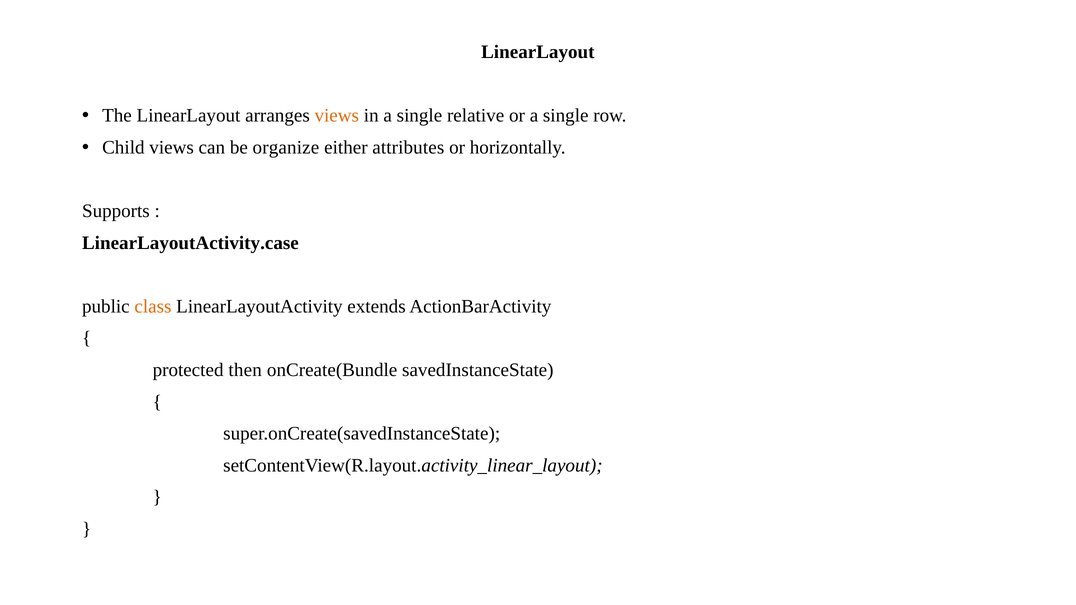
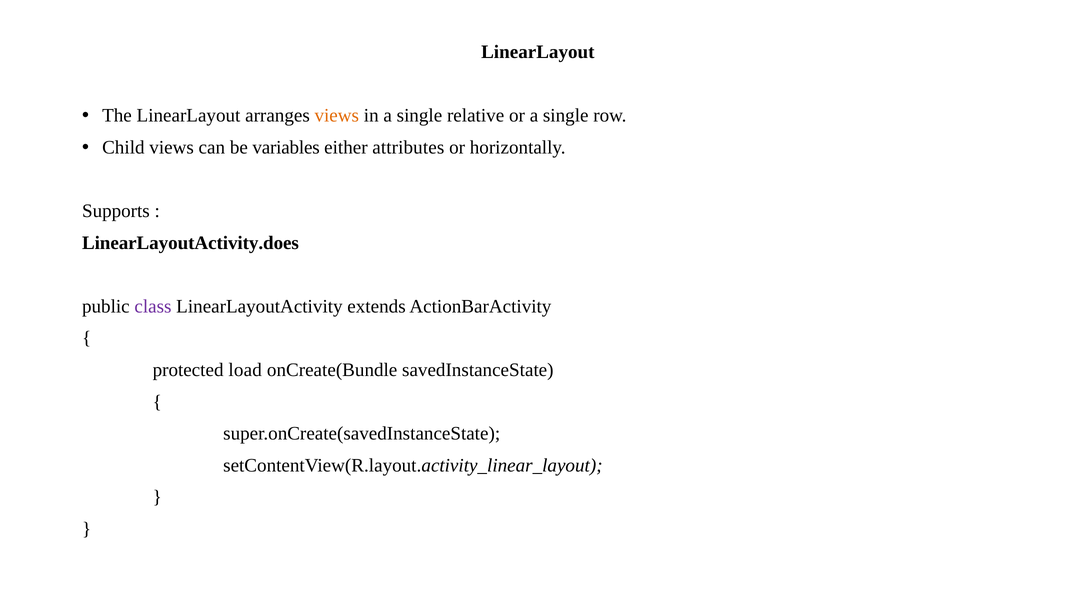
organize: organize -> variables (286, 148)
LinearLayoutActivity.case: LinearLayoutActivity.case -> LinearLayoutActivity.does (190, 243)
class colour: orange -> purple (153, 307)
then: then -> load (245, 370)
